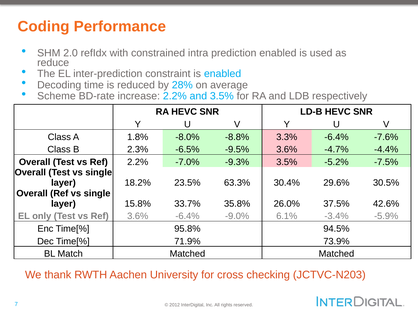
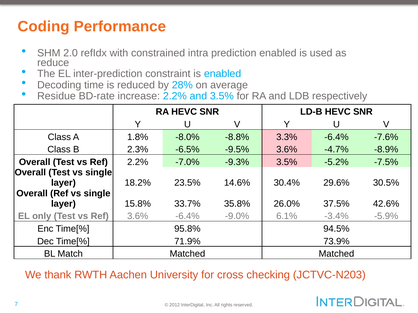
Scheme: Scheme -> Residue (56, 96)
-4.4%: -4.4% -> -8.9% (386, 150)
63.3%: 63.3% -> 14.6% (237, 183)
